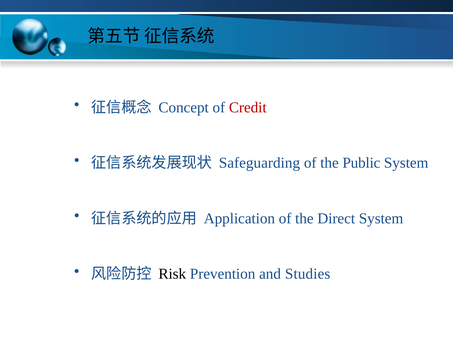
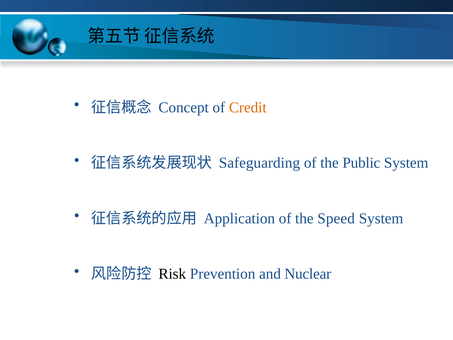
Credit colour: red -> orange (248, 107)
Direct: Direct -> Speed (336, 218)
Studies: Studies -> Nuclear (308, 274)
